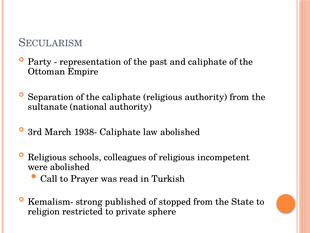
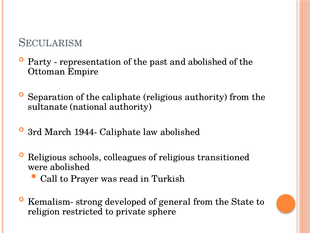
and caliphate: caliphate -> abolished (208, 62)
1938-: 1938- -> 1944- (86, 132)
incompetent: incompetent -> transitioned (224, 157)
published: published -> developed (126, 202)
stopped: stopped -> general (175, 202)
